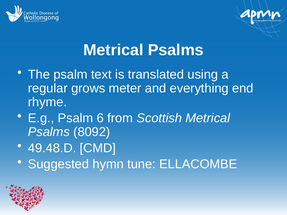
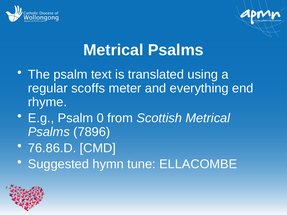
grows: grows -> scoffs (88, 88)
6: 6 -> 0 (100, 118)
8092: 8092 -> 7896 (92, 132)
49.48.D: 49.48.D -> 76.86.D (52, 148)
